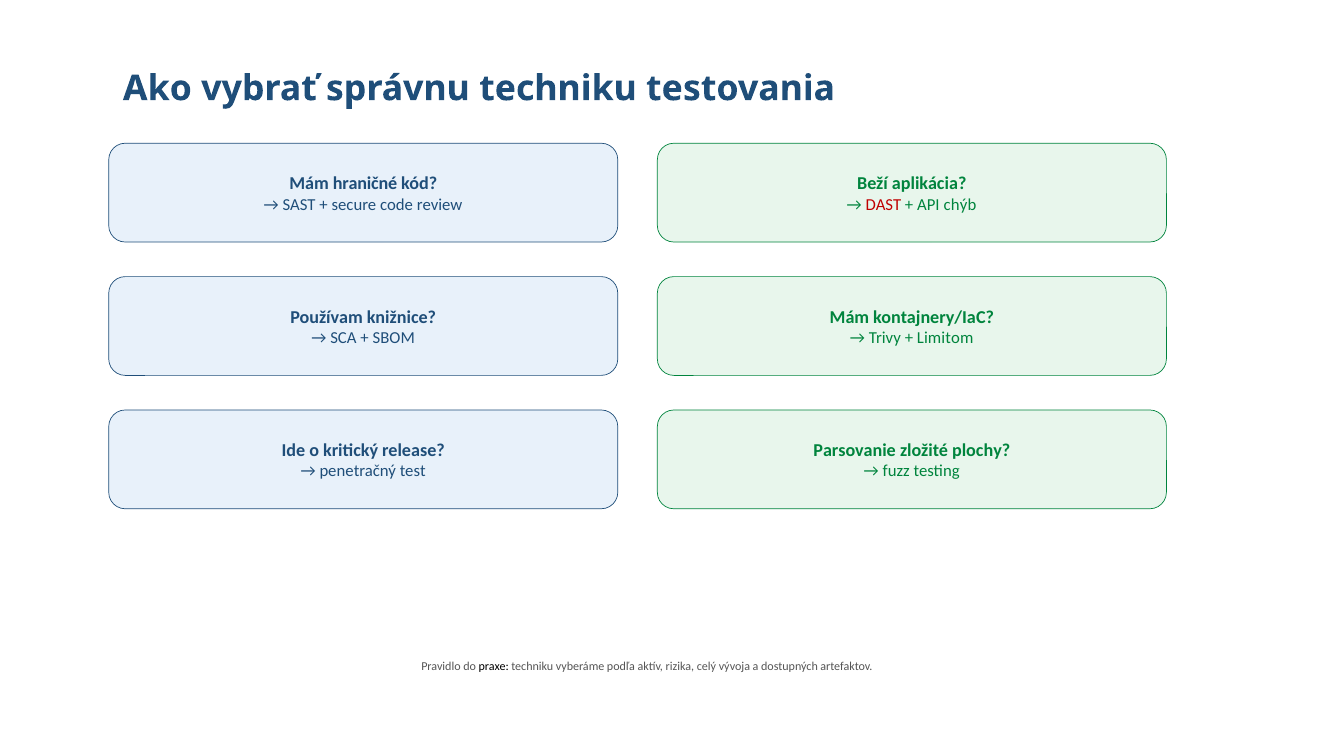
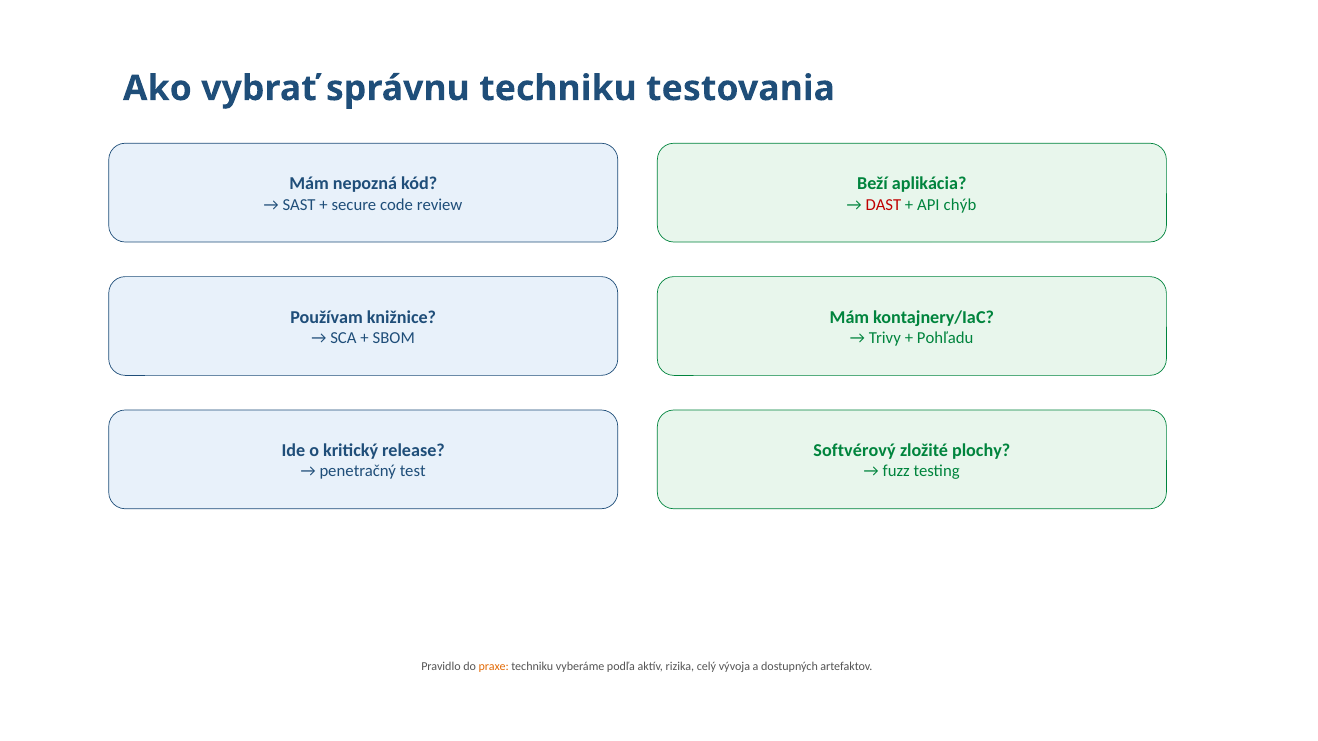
hraničné: hraničné -> nepozná (365, 184)
Limitom: Limitom -> Pohľadu (945, 338)
Parsovanie: Parsovanie -> Softvérový (855, 451)
praxe colour: black -> orange (494, 667)
